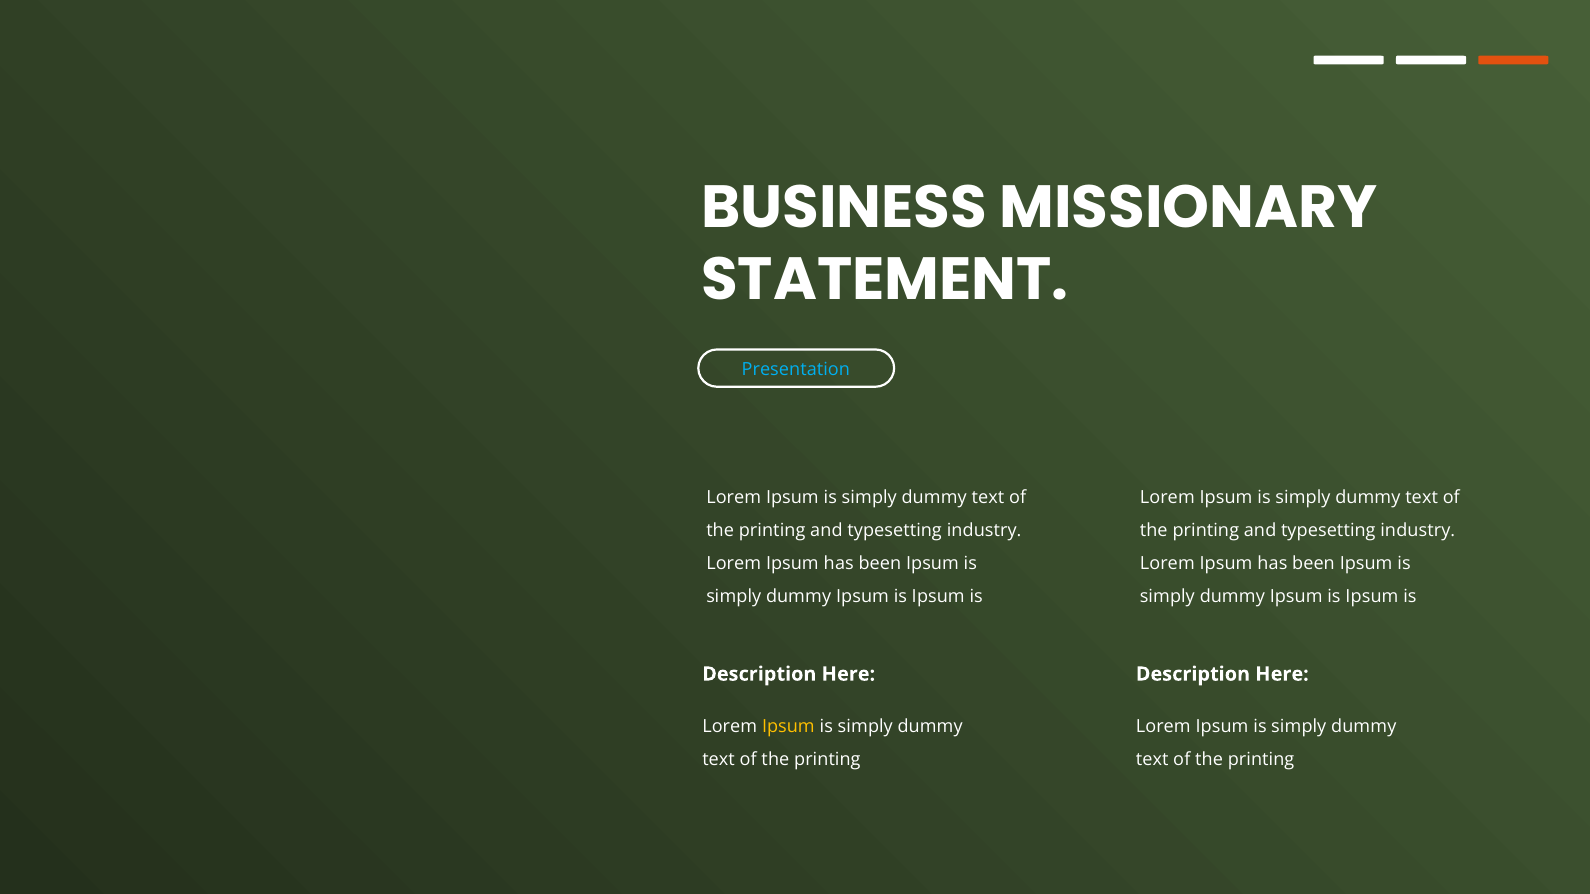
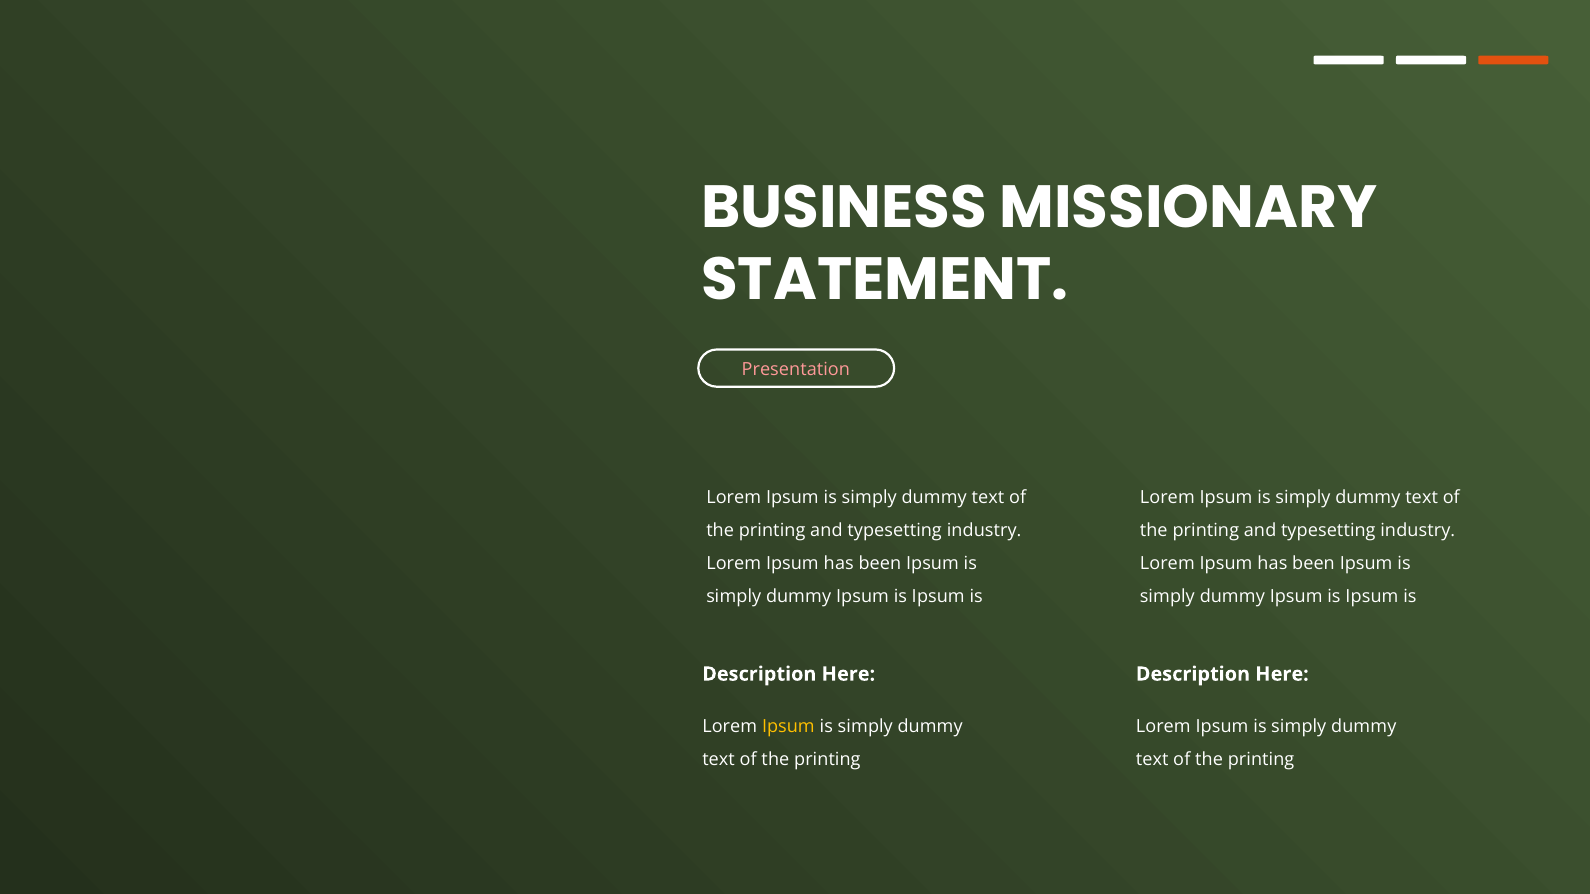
Presentation colour: light blue -> pink (796, 370)
